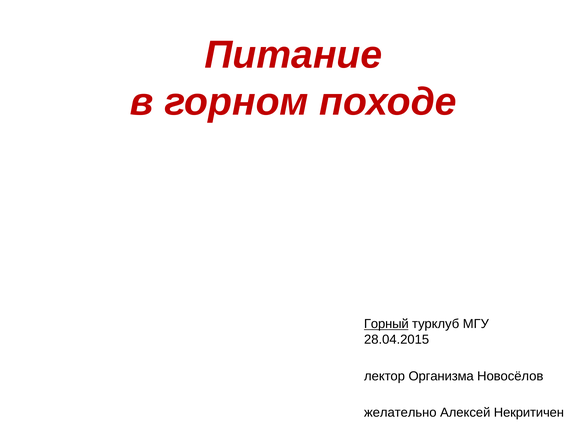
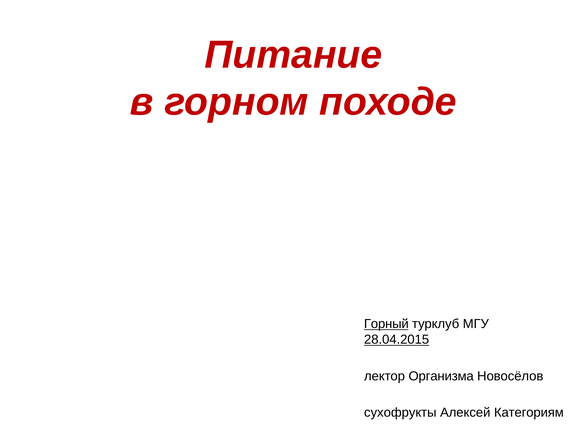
28.04.2015 underline: none -> present (397, 340)
желательно: желательно -> сухофрукты (400, 413)
Некритичен: Некритичен -> Категориям (529, 413)
